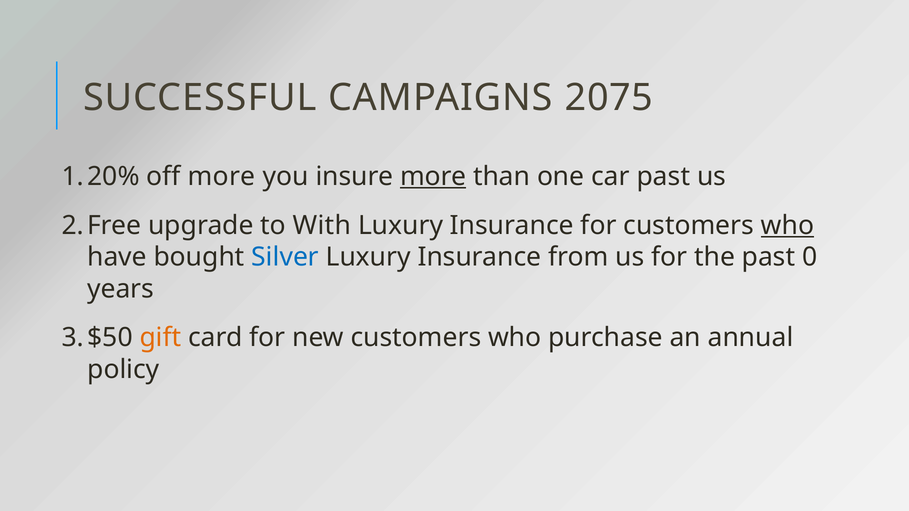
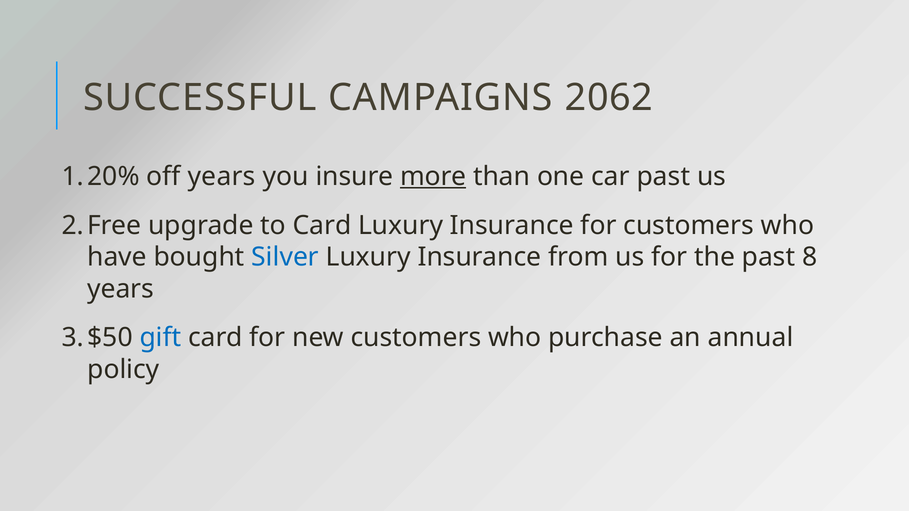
2075: 2075 -> 2062 (609, 98)
off more: more -> years (222, 177)
to With: With -> Card (322, 225)
who underline: present -> none (788, 225)
0: 0 -> 8 (810, 257)
gift colour: orange -> blue (160, 338)
